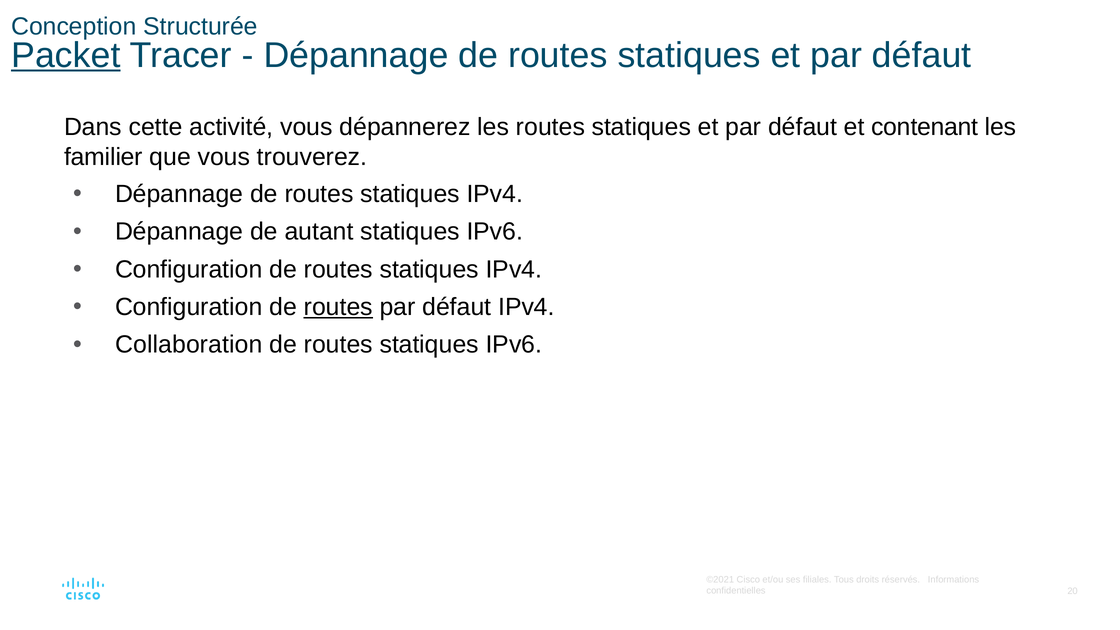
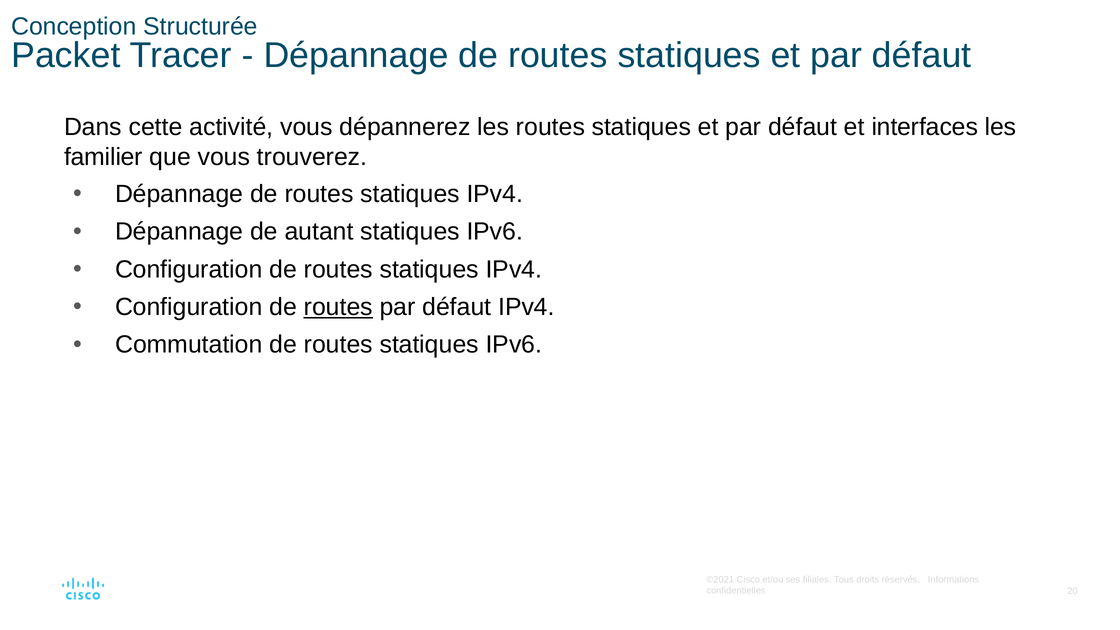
Packet underline: present -> none (66, 55)
contenant: contenant -> interfaces (925, 127)
Collaboration: Collaboration -> Commutation (189, 345)
